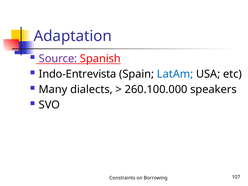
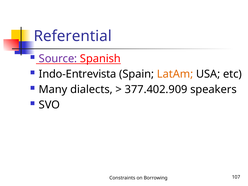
Adaptation: Adaptation -> Referential (73, 36)
LatAm colour: blue -> orange (175, 74)
260.100.000: 260.100.000 -> 377.402.909 (156, 89)
